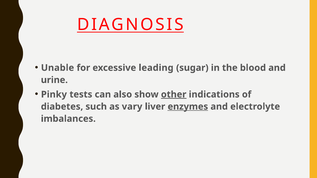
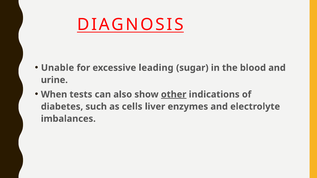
Pinky: Pinky -> When (54, 95)
vary: vary -> cells (132, 107)
enzymes underline: present -> none (188, 107)
